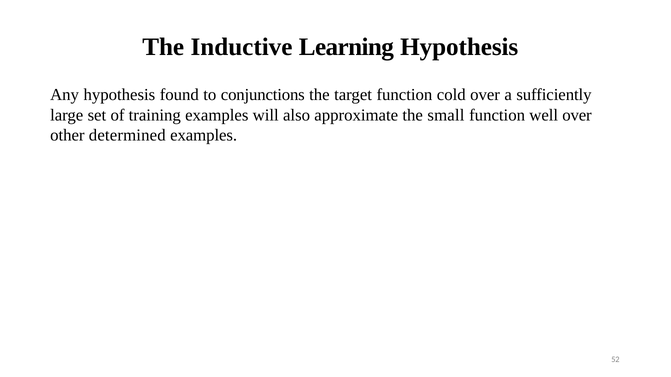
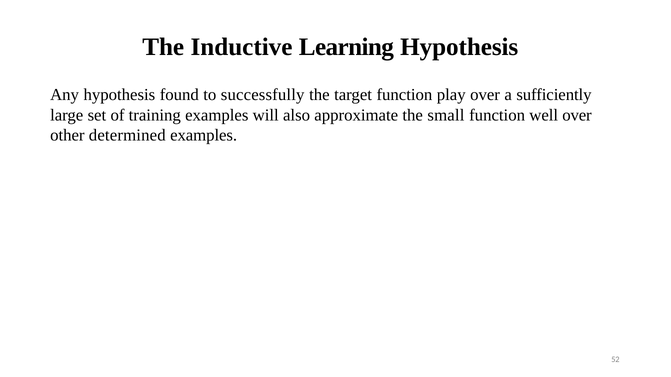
conjunctions: conjunctions -> successfully (263, 95)
cold: cold -> play (451, 95)
